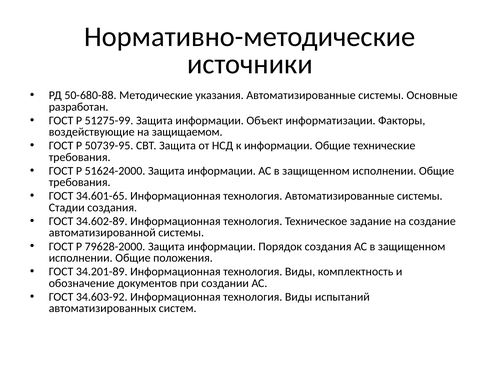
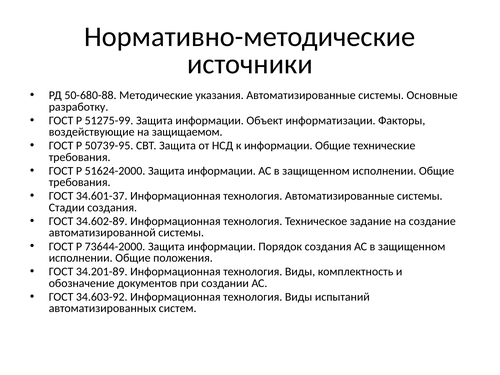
разработан: разработан -> разработку (79, 107)
34.601-65: 34.601-65 -> 34.601-37 (102, 196)
79628-2000: 79628-2000 -> 73644-2000 (115, 246)
